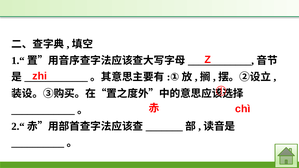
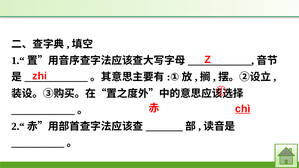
chì underline: none -> present (243, 109)
